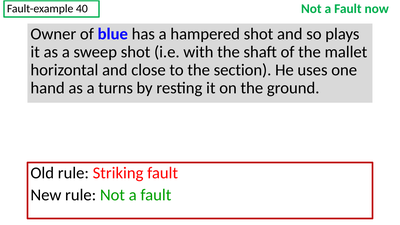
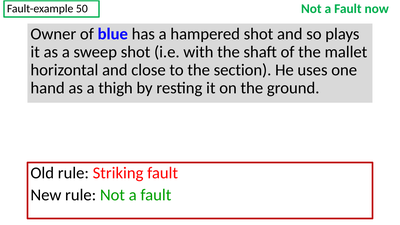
40: 40 -> 50 (82, 9)
turns: turns -> thigh (116, 88)
